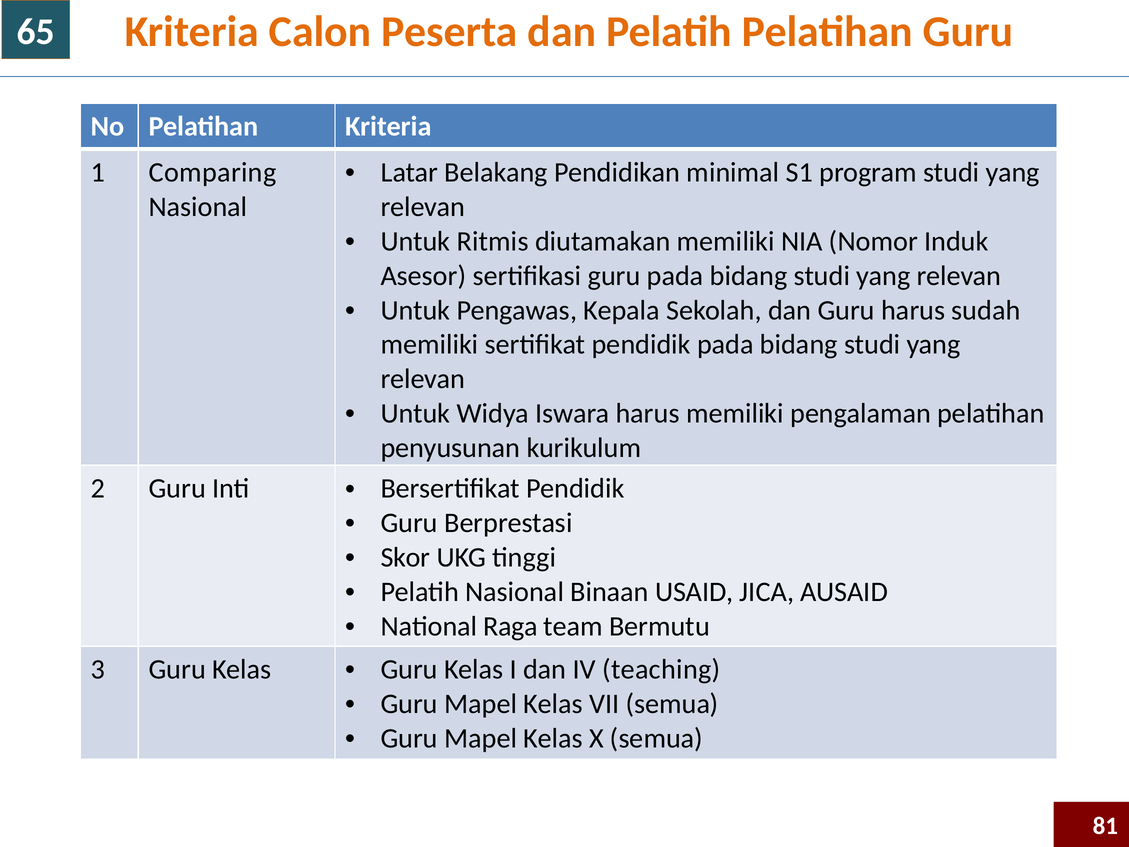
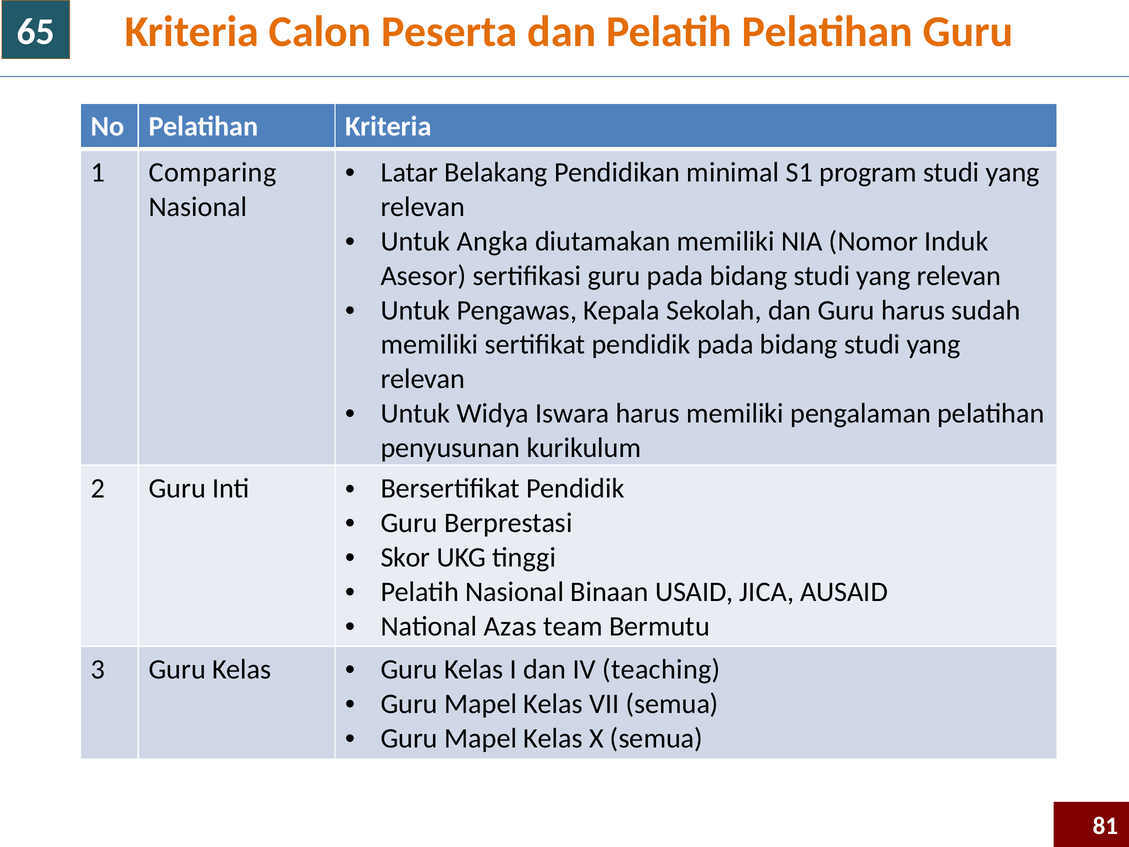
Ritmis: Ritmis -> Angka (493, 241)
Raga: Raga -> Azas (510, 626)
